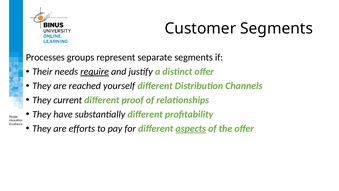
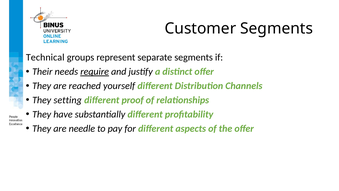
Processes: Processes -> Technical (45, 57)
current: current -> setting (68, 100)
efforts: efforts -> needle (82, 128)
aspects underline: present -> none (191, 128)
